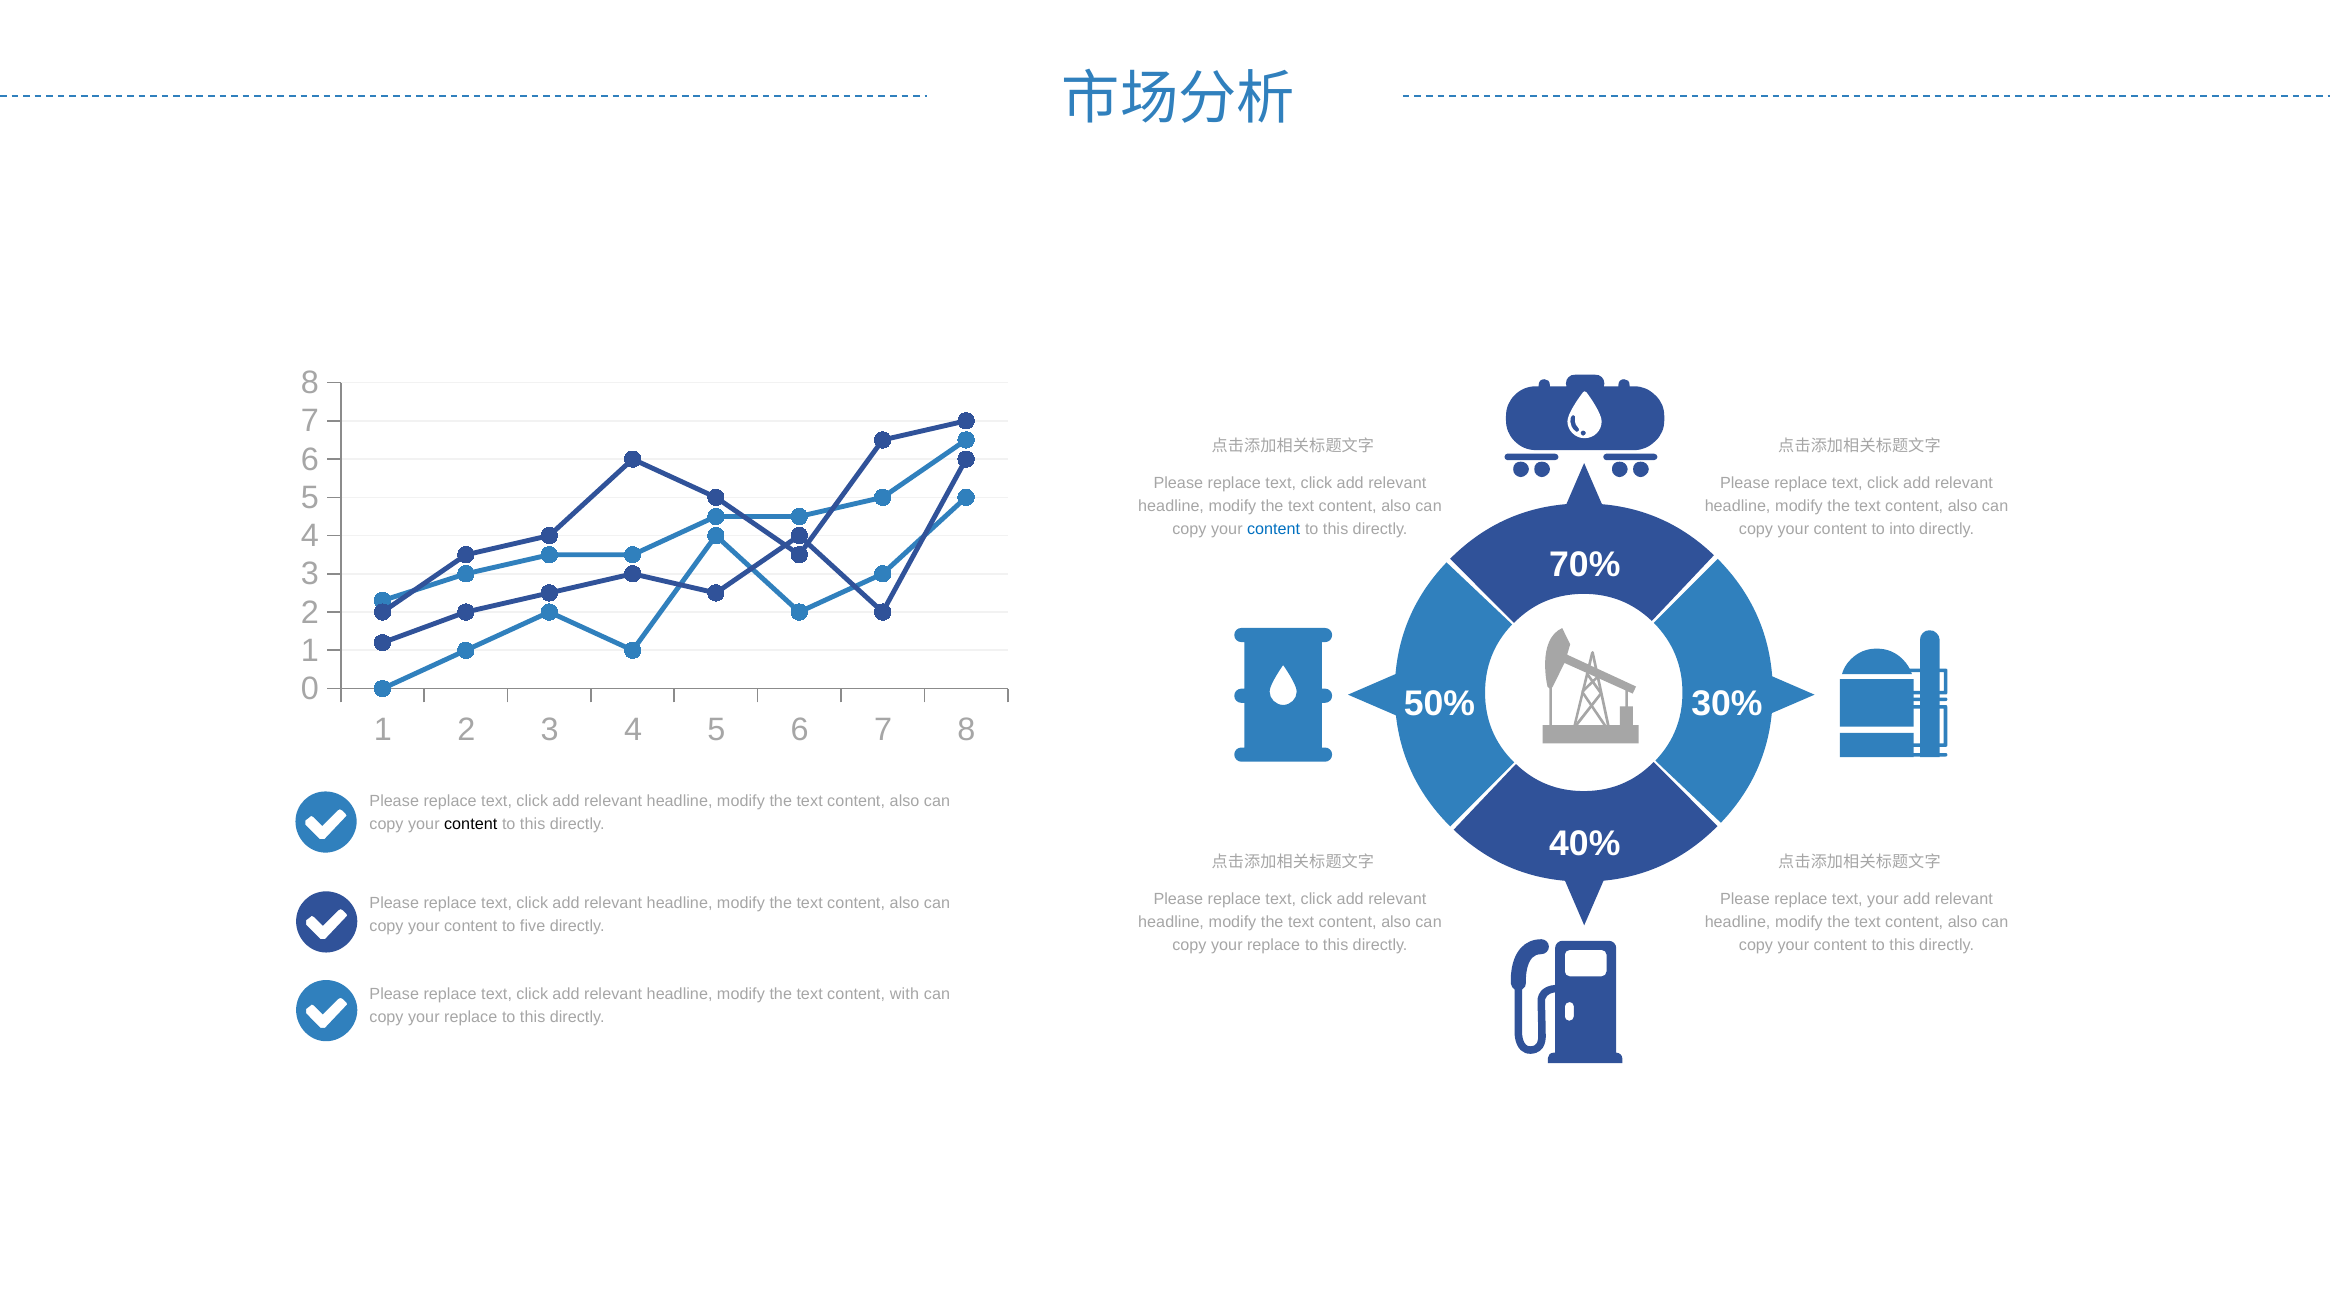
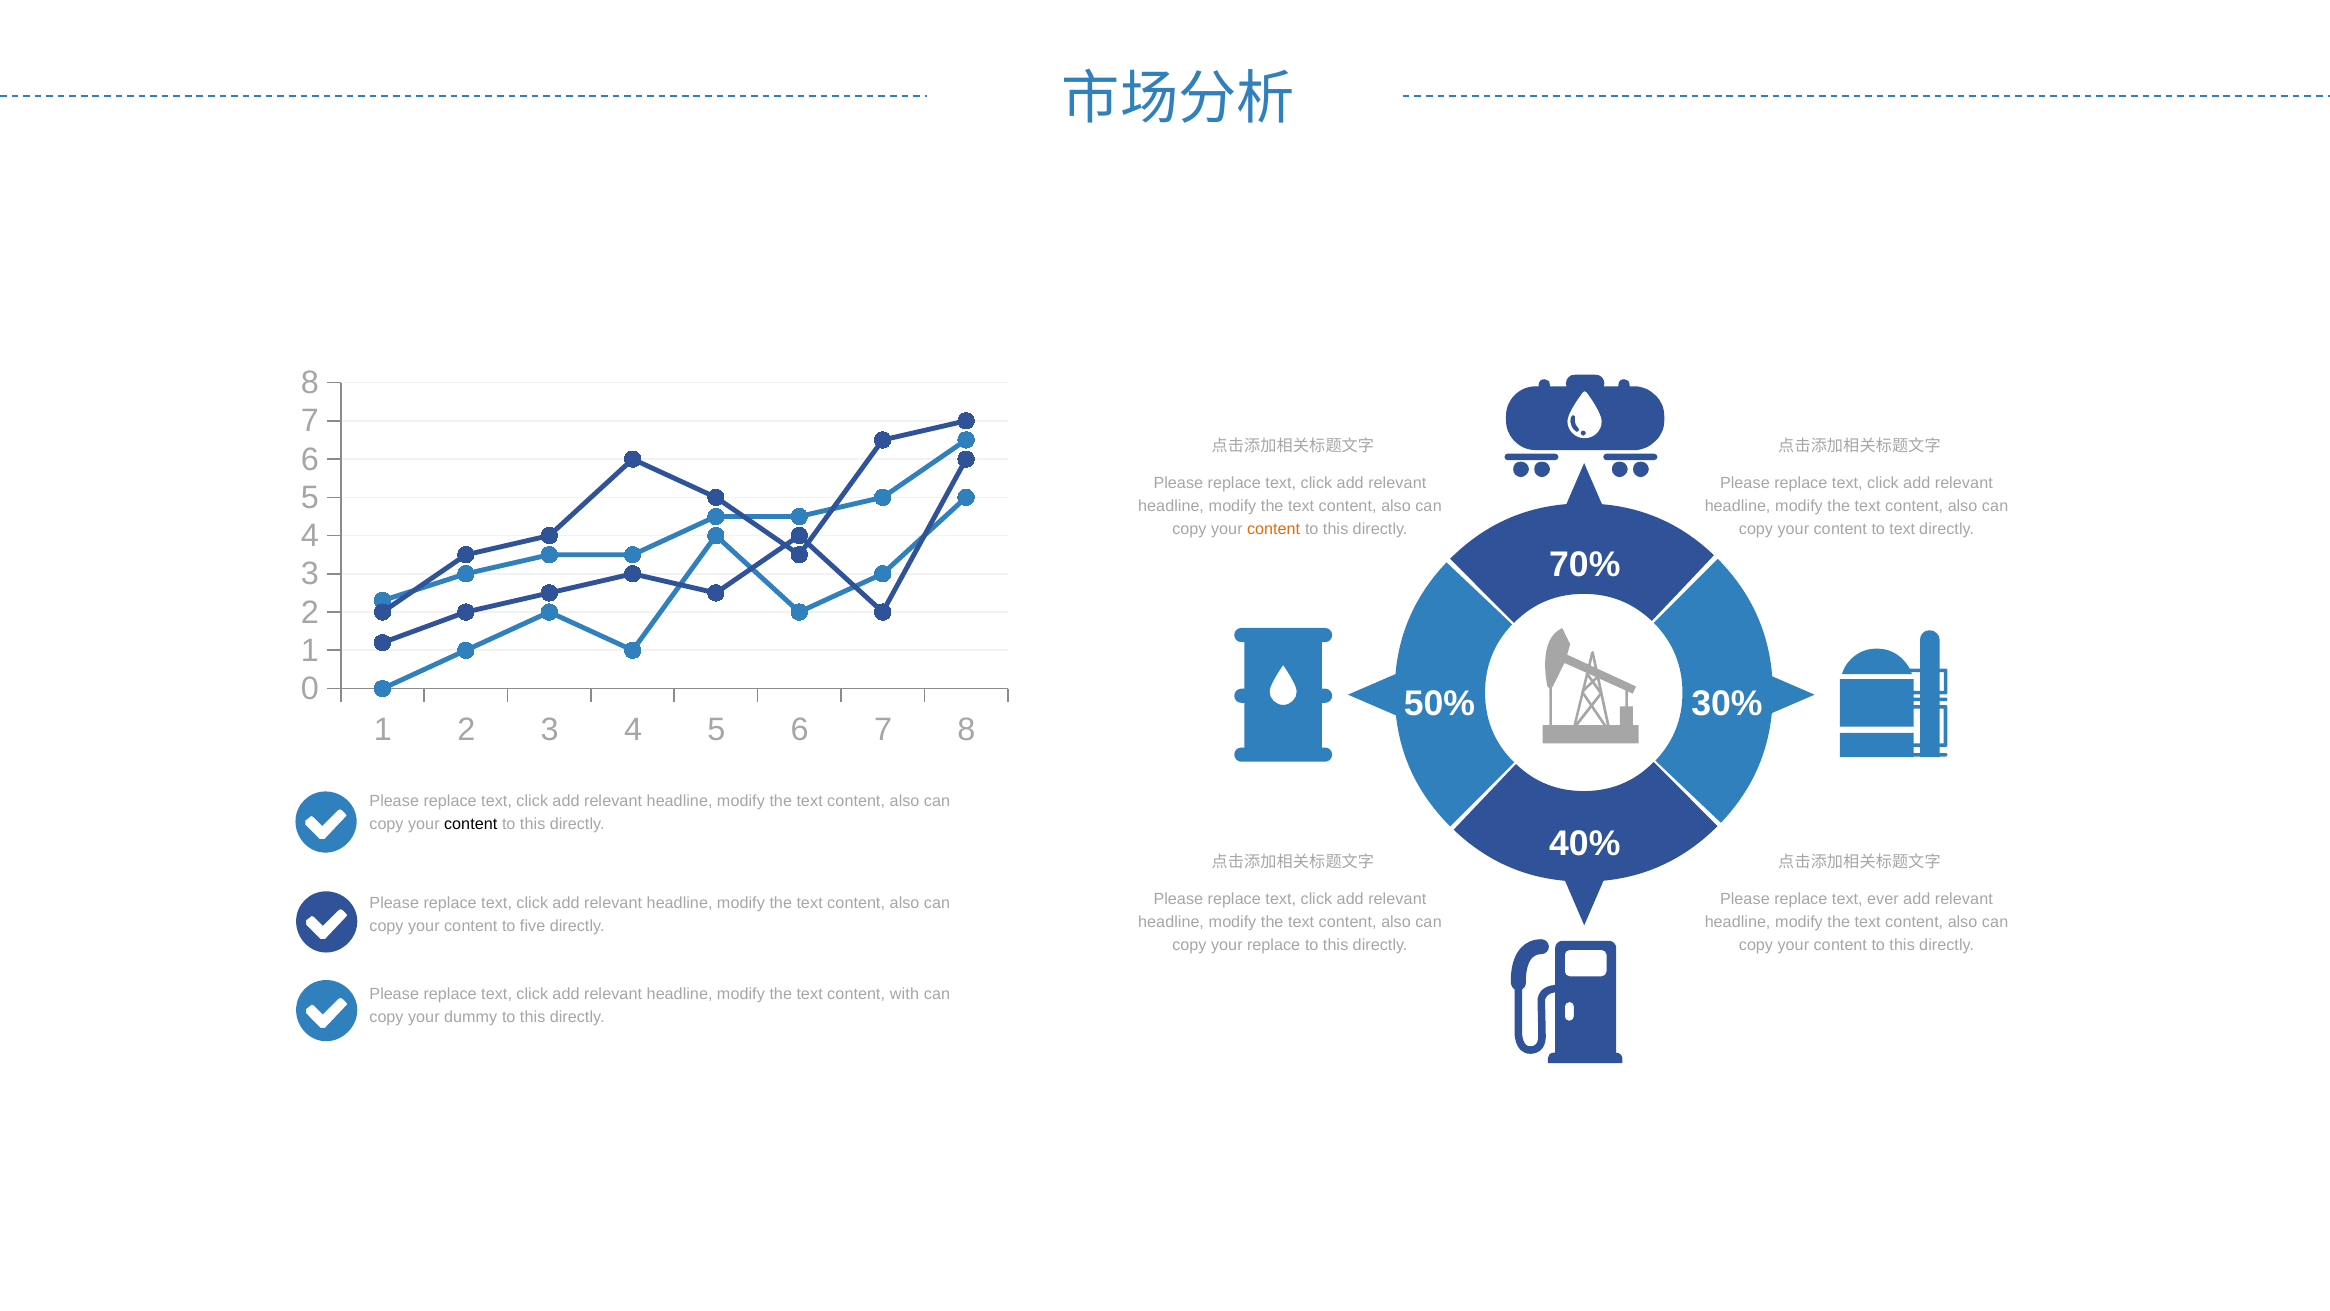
content colour: blue -> orange (1274, 529)
to into: into -> text (1902, 529)
text your: your -> ever (1883, 899)
replace: replace -> dummy (471, 1017)
